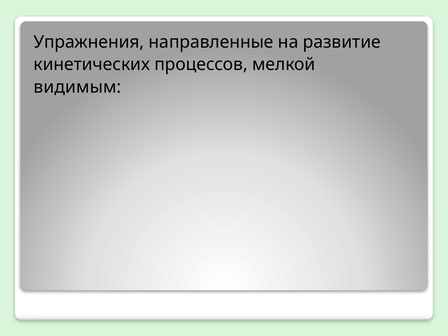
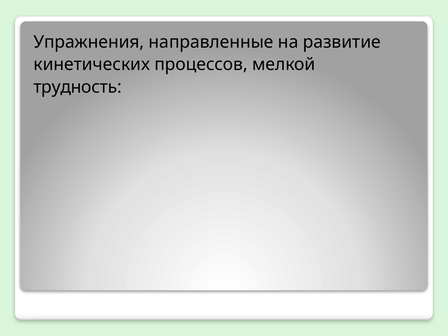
видимым: видимым -> трудность (78, 87)
